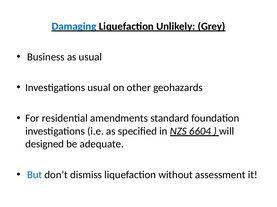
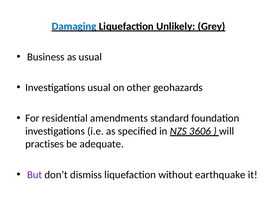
6604: 6604 -> 3606 (200, 132)
designed: designed -> practises (45, 145)
But colour: blue -> purple (35, 175)
assessment: assessment -> earthquake (220, 175)
